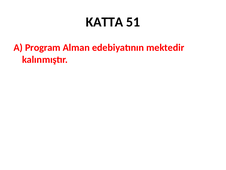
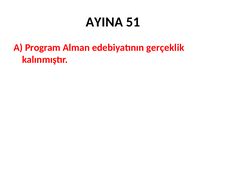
KATTA: KATTA -> AYINA (104, 22)
mektedir: mektedir -> gerçeklik (165, 47)
